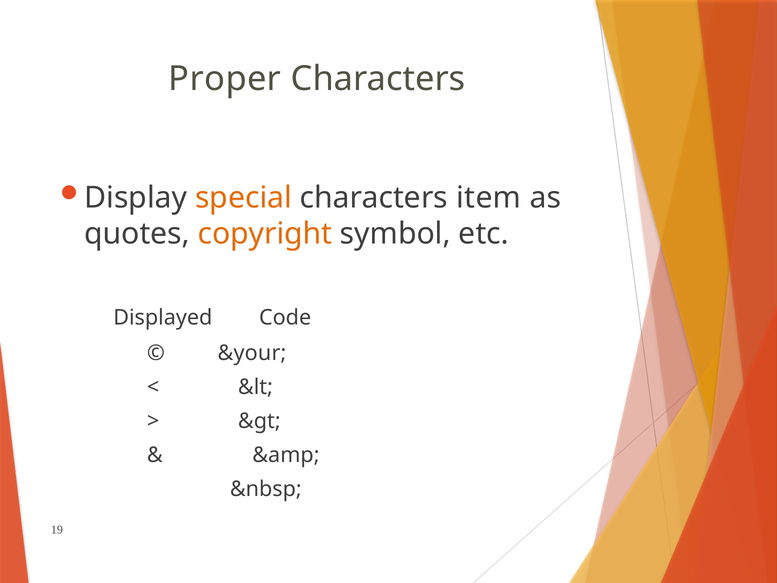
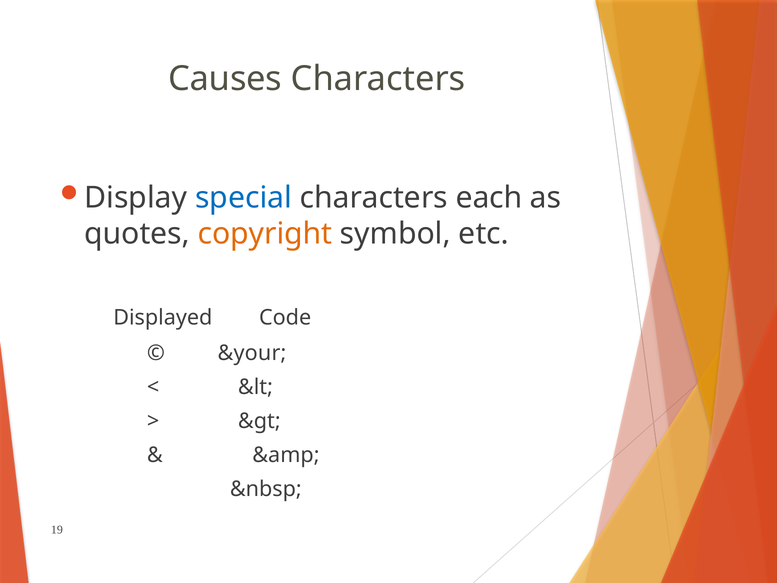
Proper: Proper -> Causes (225, 79)
special colour: orange -> blue (244, 197)
item: item -> each (489, 197)
